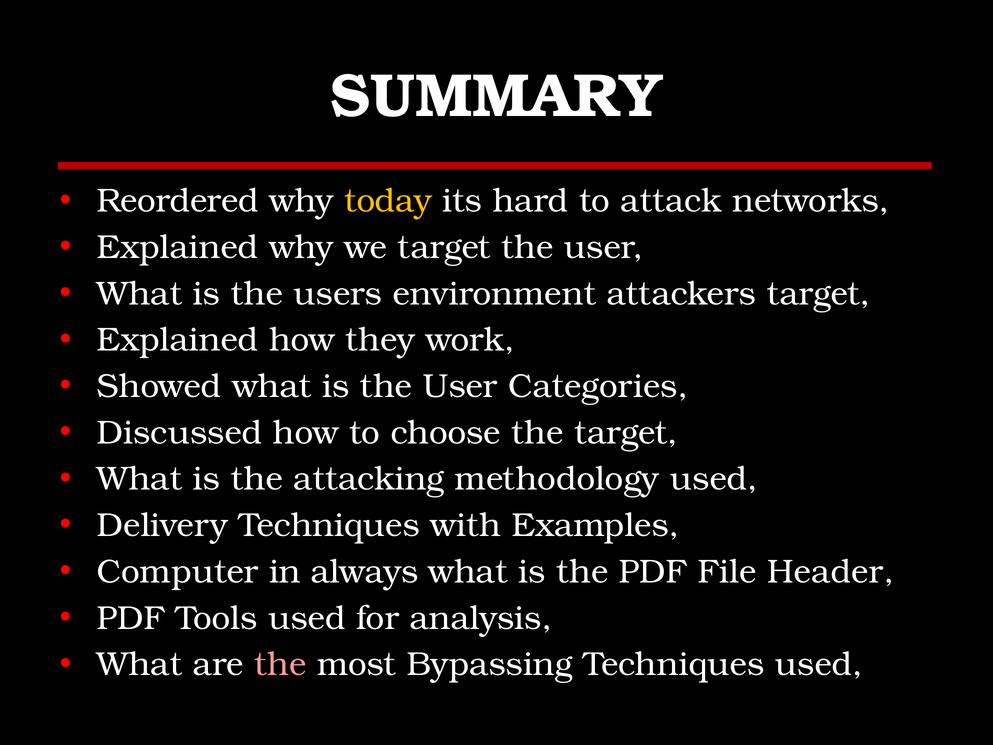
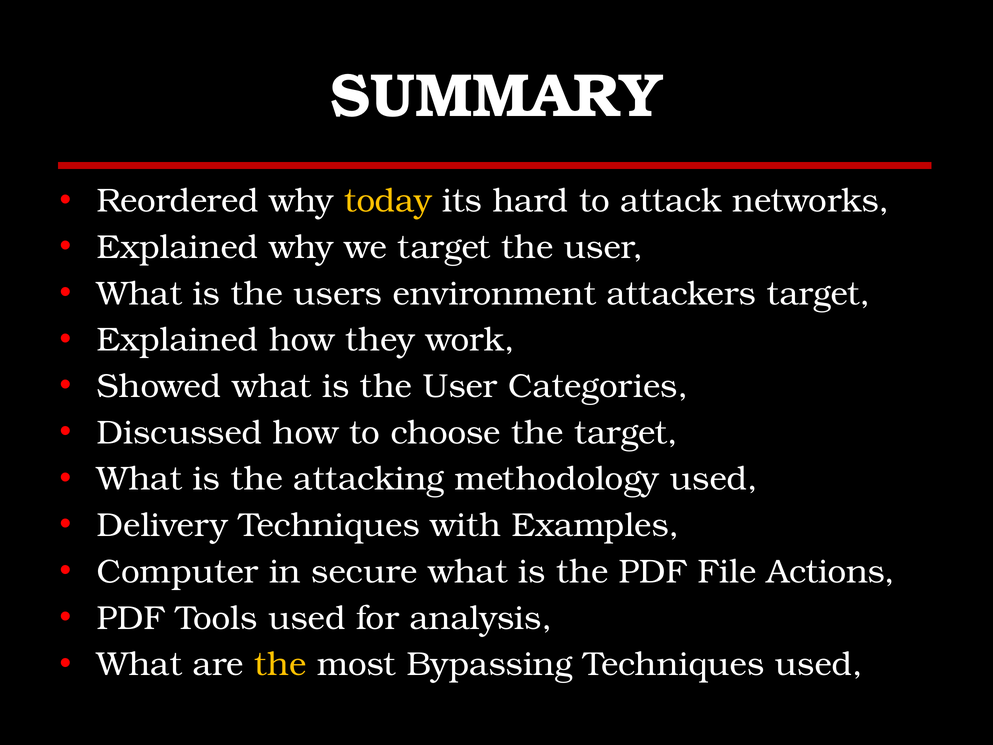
always: always -> secure (364, 572)
Header: Header -> Actions (831, 572)
the colour: pink -> yellow (280, 664)
